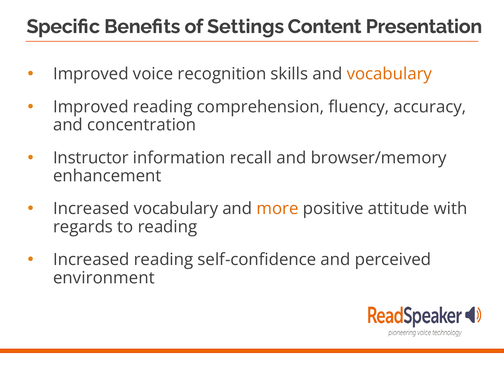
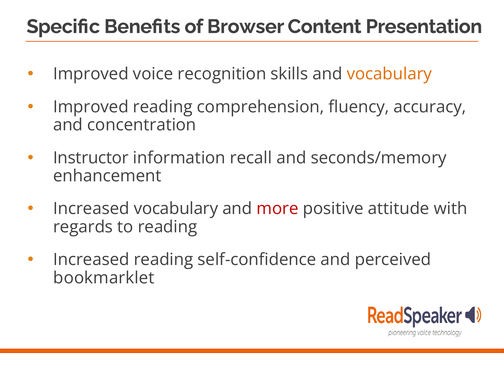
Settings: Settings -> Browser (246, 27)
browser/memory: browser/memory -> seconds/memory (379, 158)
more colour: orange -> red (278, 209)
environment: environment -> bookmarklet (104, 278)
